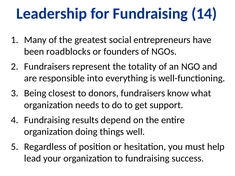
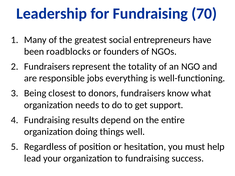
14: 14 -> 70 (204, 14)
into: into -> jobs (95, 78)
